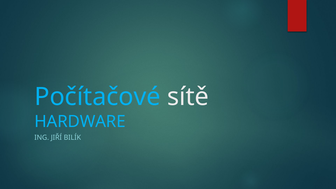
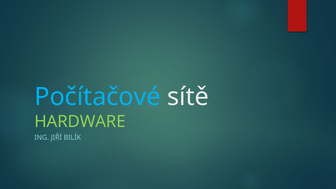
HARDWARE colour: light blue -> light green (80, 121)
